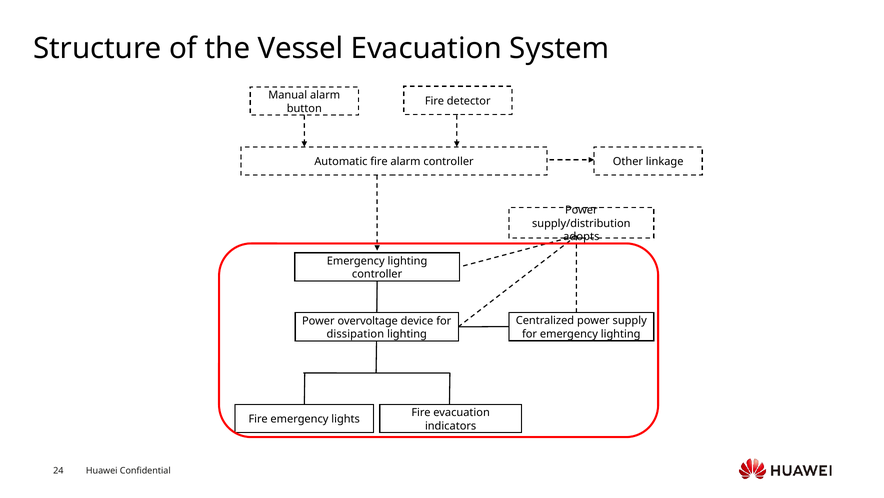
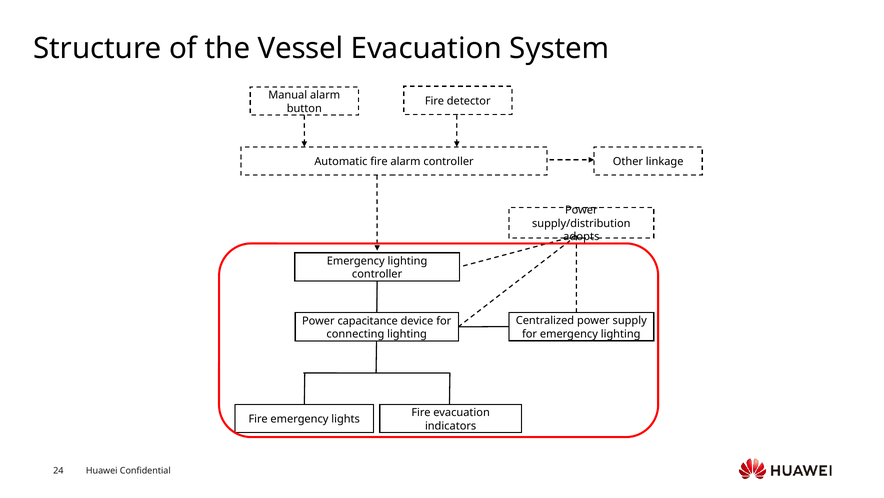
overvoltage: overvoltage -> capacitance (368, 320)
dissipation: dissipation -> connecting (355, 334)
